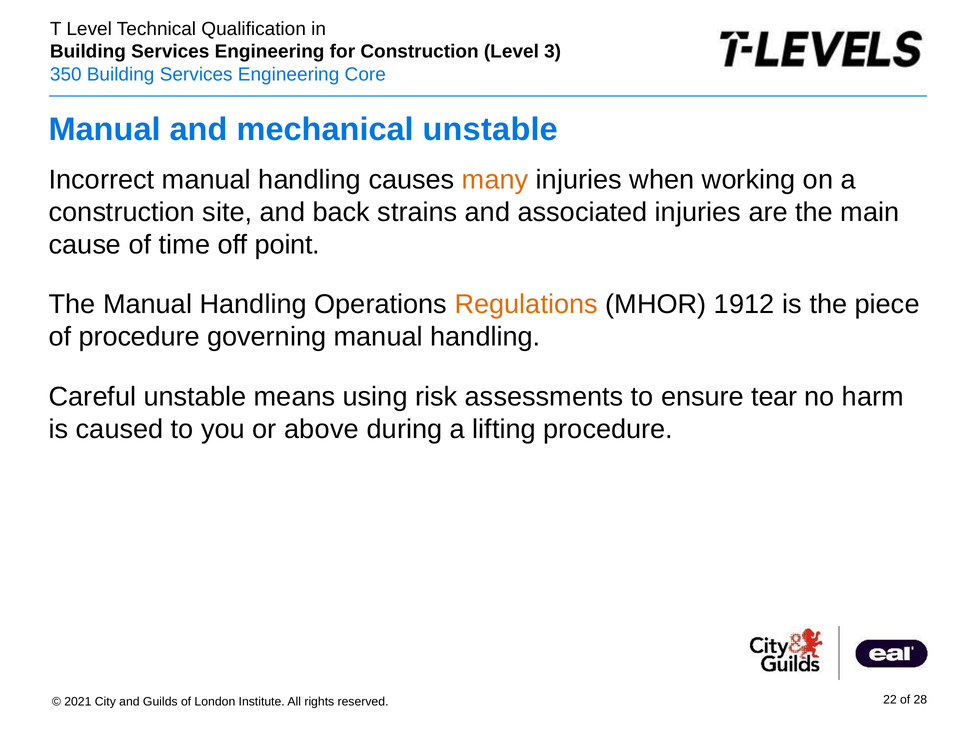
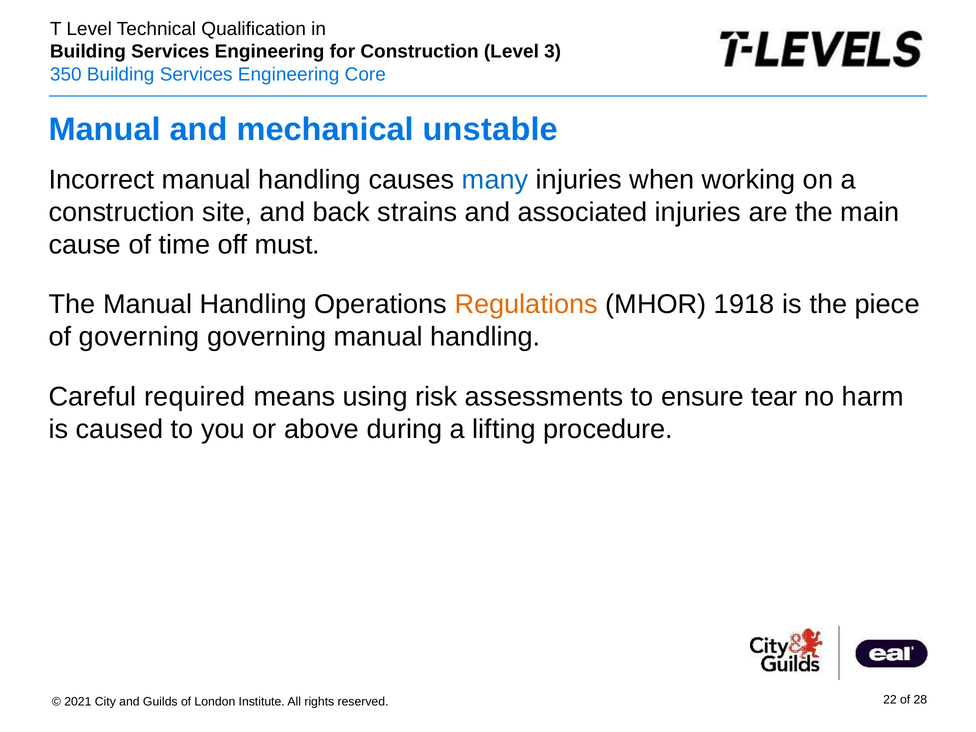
many colour: orange -> blue (495, 180)
point: point -> must (287, 245)
1912: 1912 -> 1918 (744, 304)
of procedure: procedure -> governing (139, 337)
Careful unstable: unstable -> required (195, 397)
